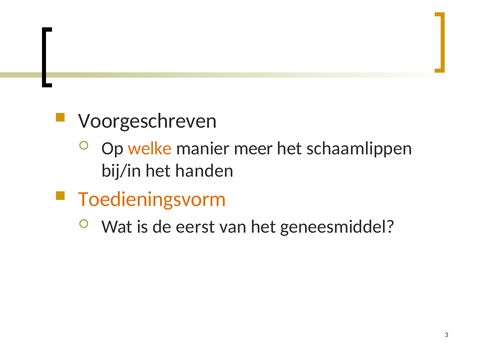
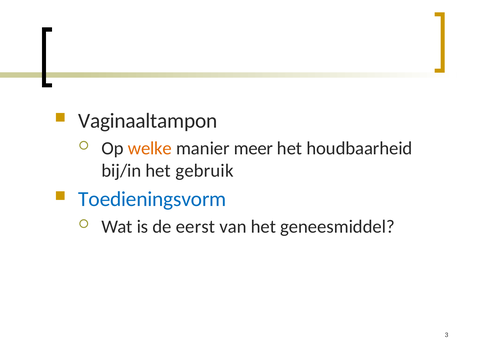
Voorgeschreven: Voorgeschreven -> Vaginaaltampon (148, 121)
schaamlippen: schaamlippen -> houdbaarheid (359, 149)
handen: handen -> gebruik (204, 171)
Toedieningsvorm colour: orange -> blue (152, 200)
